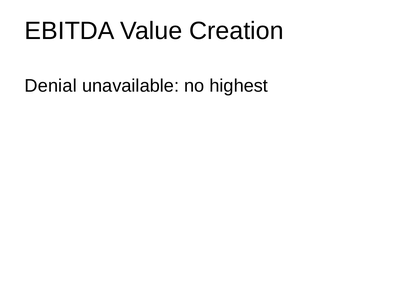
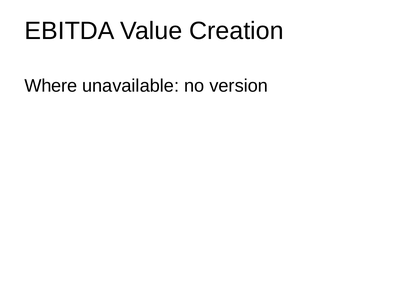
Denial: Denial -> Where (51, 86)
highest: highest -> version (239, 86)
